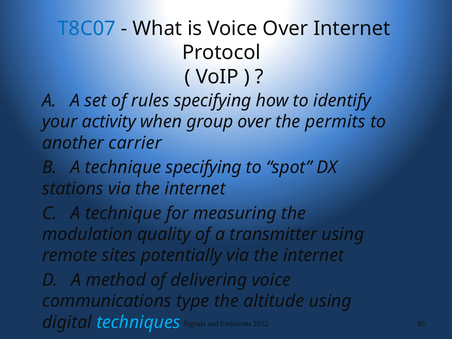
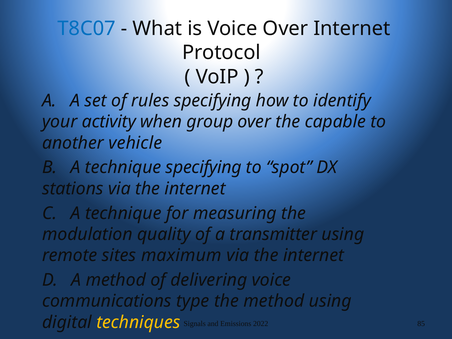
permits: permits -> capable (335, 122)
carrier: carrier -> vehicle (135, 143)
potentially: potentially -> maximum (181, 255)
the altitude: altitude -> method (274, 301)
techniques colour: light blue -> yellow (138, 322)
